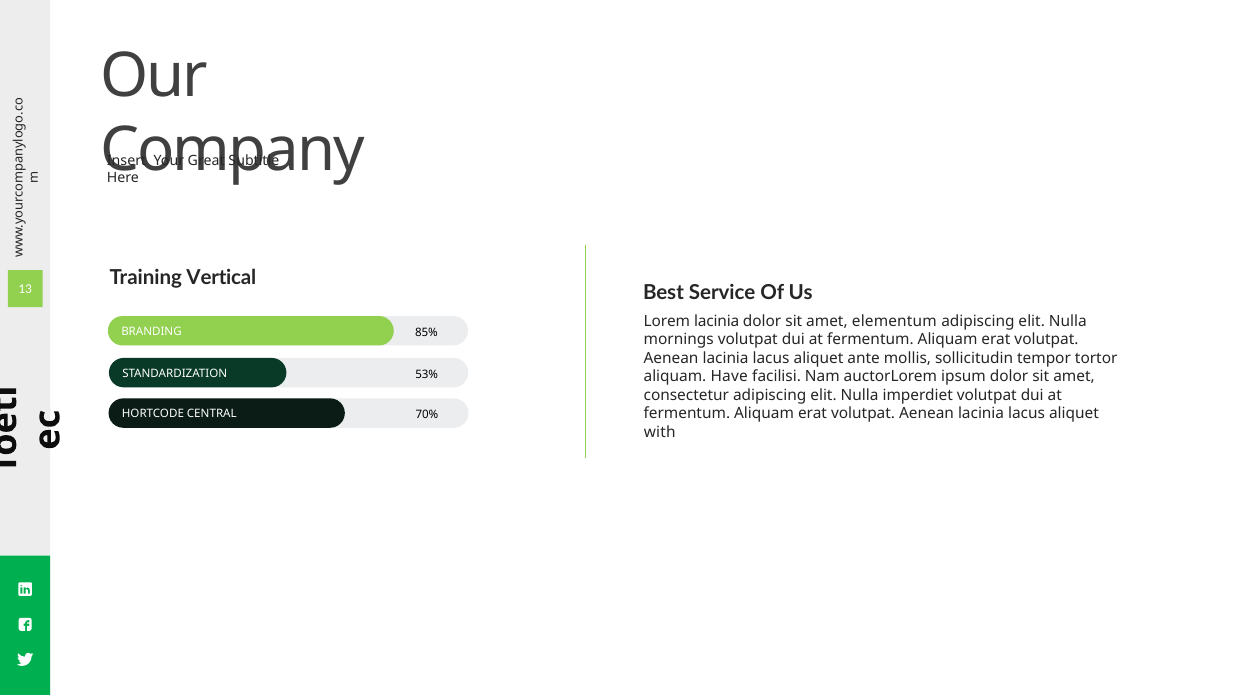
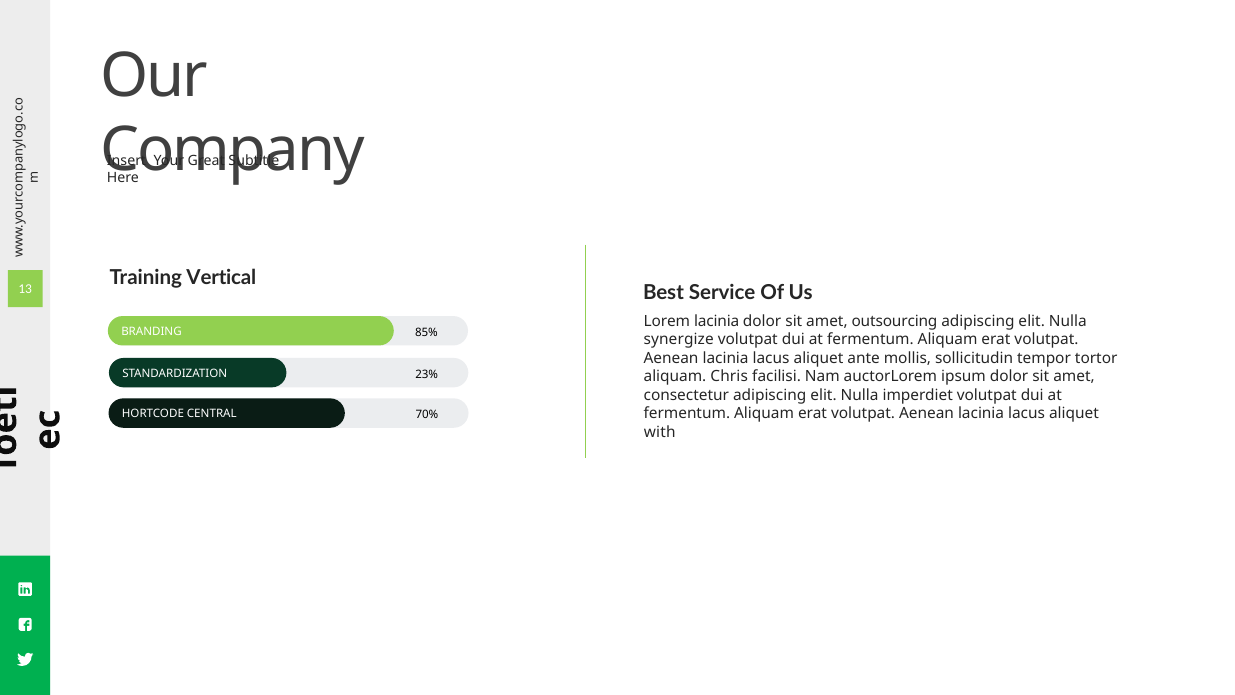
elementum: elementum -> outsourcing (895, 321)
mornings: mornings -> synergize (679, 339)
53%: 53% -> 23% (427, 374)
Have: Have -> Chris (729, 376)
